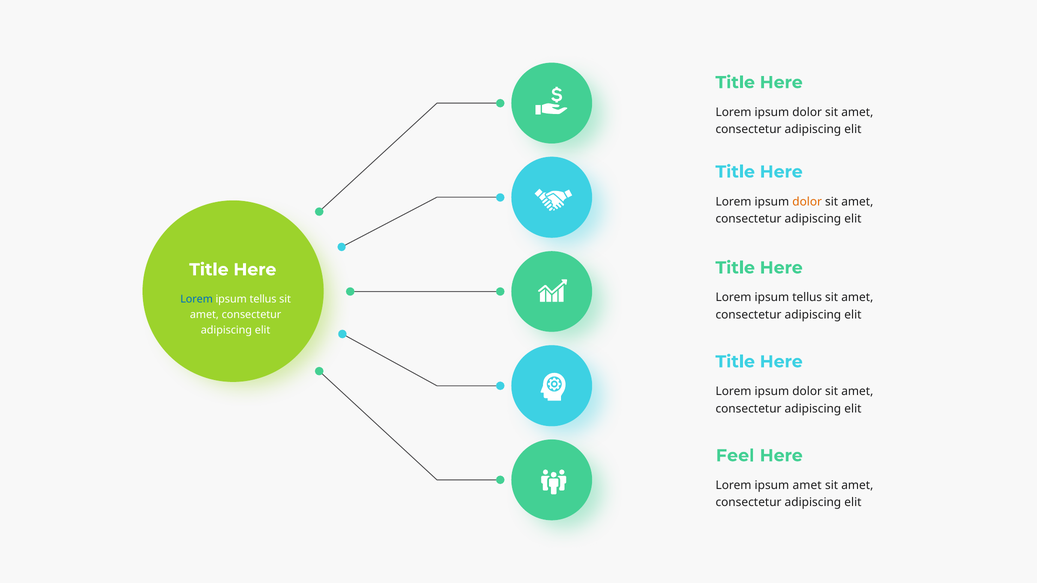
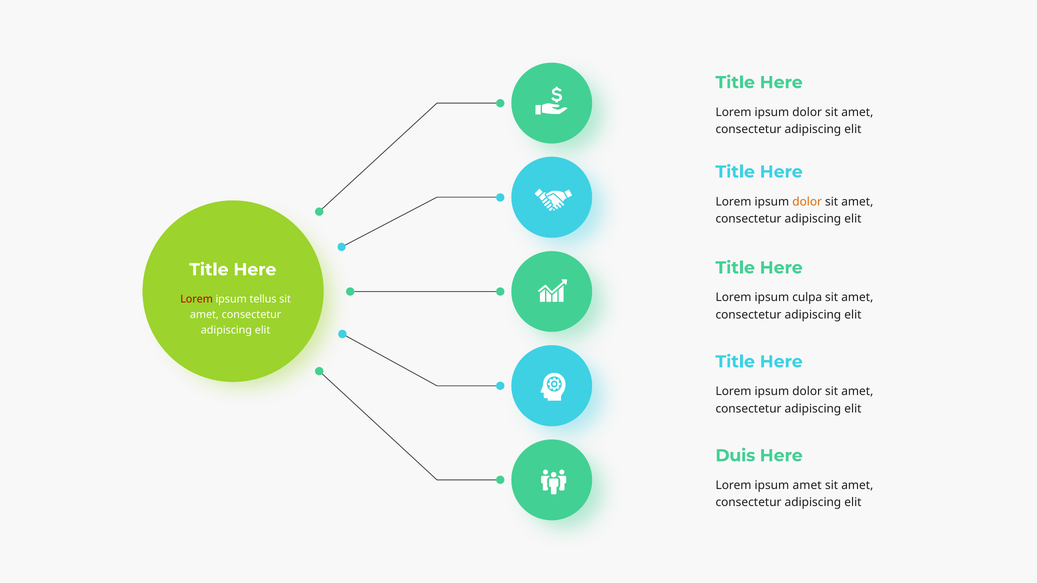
tellus: tellus -> culpa (807, 298)
Lorem colour: blue -> red (197, 299)
Feel: Feel -> Duis (735, 456)
